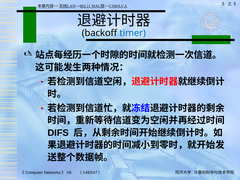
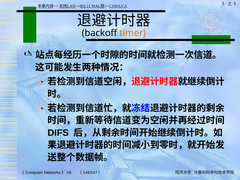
timer colour: blue -> orange (133, 33)
